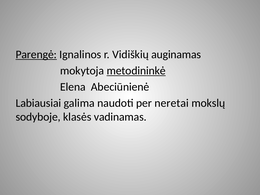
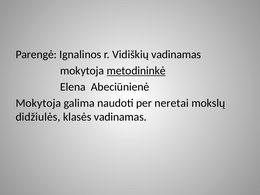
Parengė underline: present -> none (36, 55)
Vidiškių auginamas: auginamas -> vadinamas (176, 55)
Labiausiai: Labiausiai -> Mokytoja (38, 103)
sodyboje: sodyboje -> didžiulės (38, 117)
